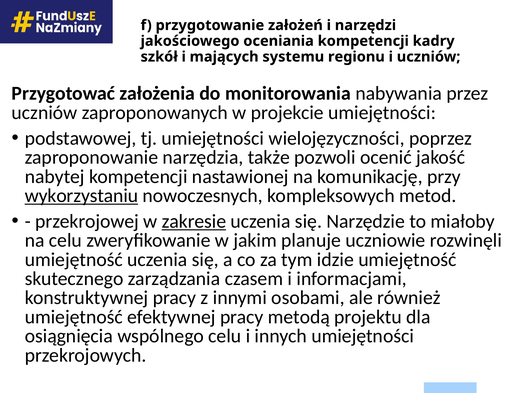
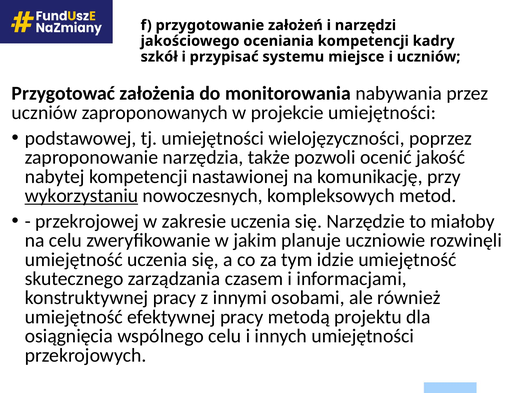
mających: mających -> przypisać (224, 57)
regionu: regionu -> miejsce (356, 57)
zakresie underline: present -> none (194, 222)
